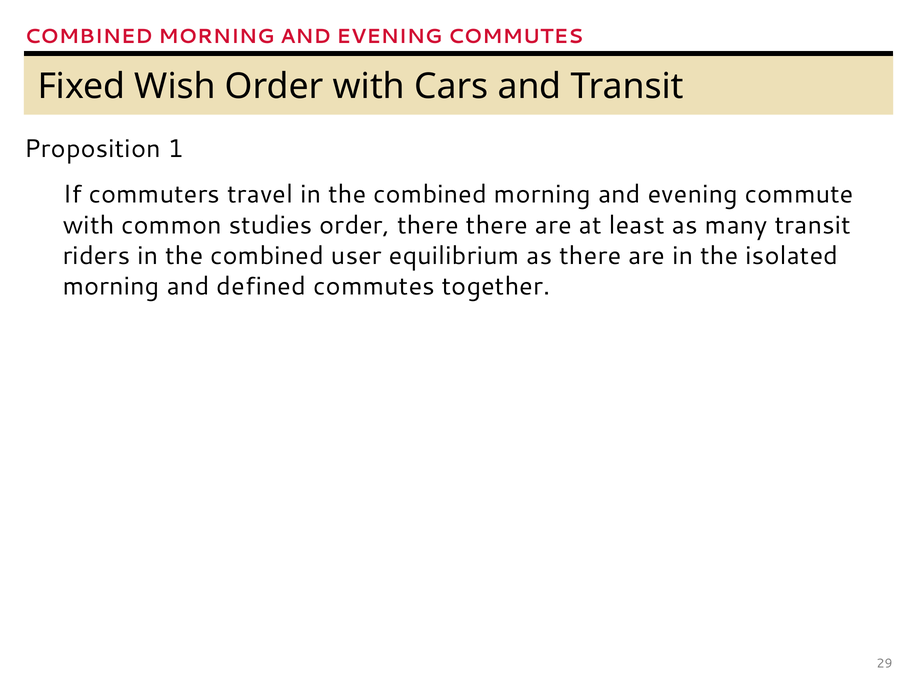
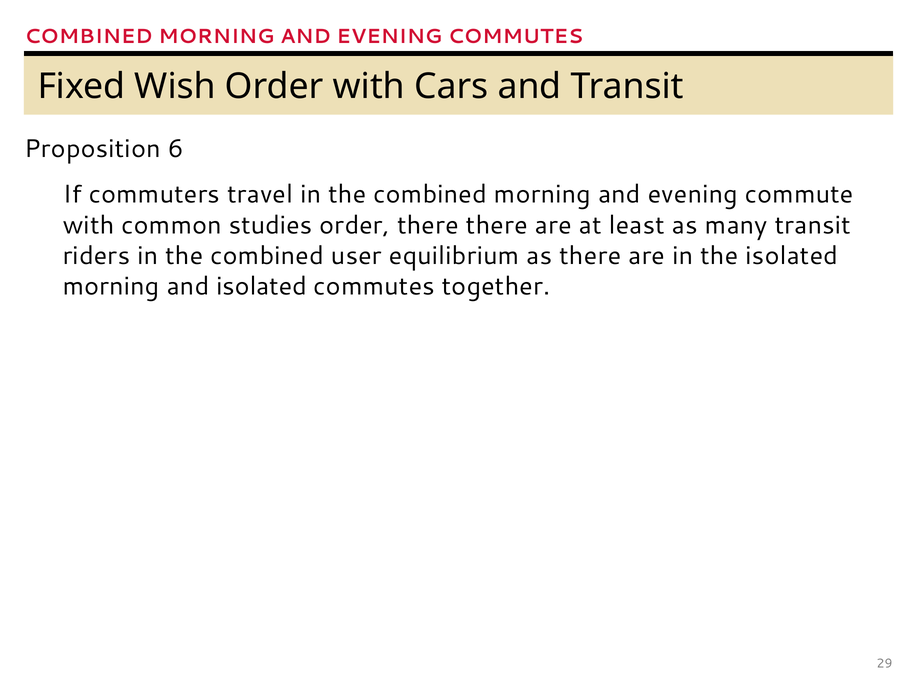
1: 1 -> 6 (176, 149)
and defined: defined -> isolated (262, 286)
